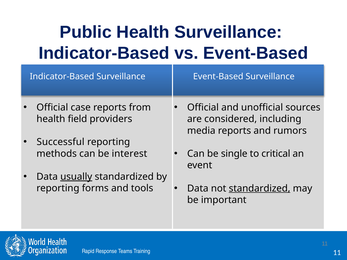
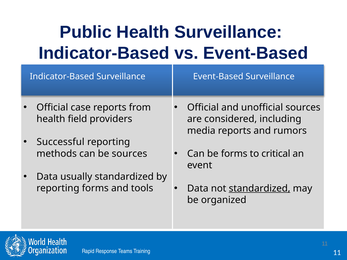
be single: single -> forms (234, 154)
be interest: interest -> sources (129, 154)
usually underline: present -> none (76, 177)
important: important -> organized (224, 200)
